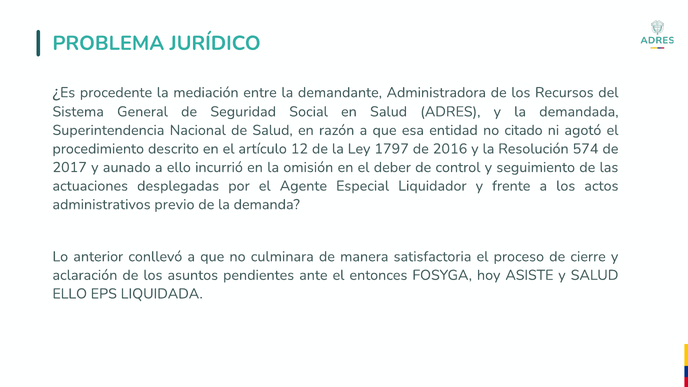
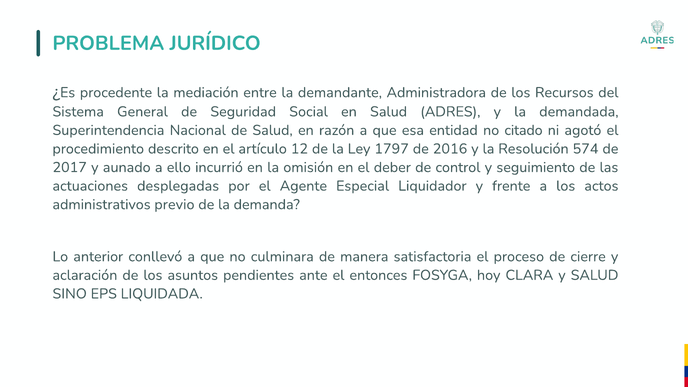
ASISTE: ASISTE -> CLARA (529, 275)
ELLO: ELLO -> SINO (70, 294)
